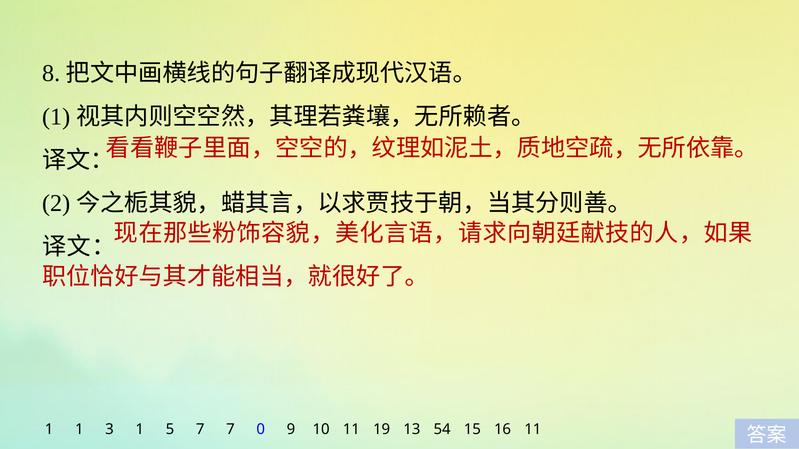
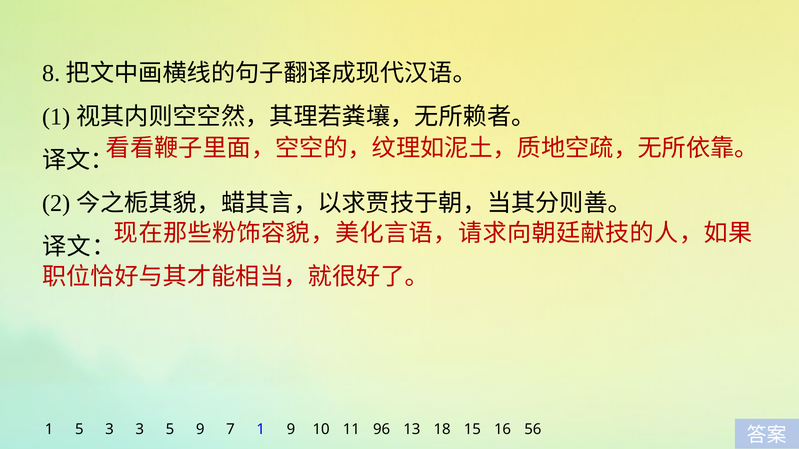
1 1: 1 -> 5 (79, 430)
3 1: 1 -> 3 (140, 430)
5 7: 7 -> 9 (200, 430)
7 0: 0 -> 1 (261, 430)
19: 19 -> 96 (382, 430)
54: 54 -> 18 (442, 430)
16 11: 11 -> 56 (533, 430)
